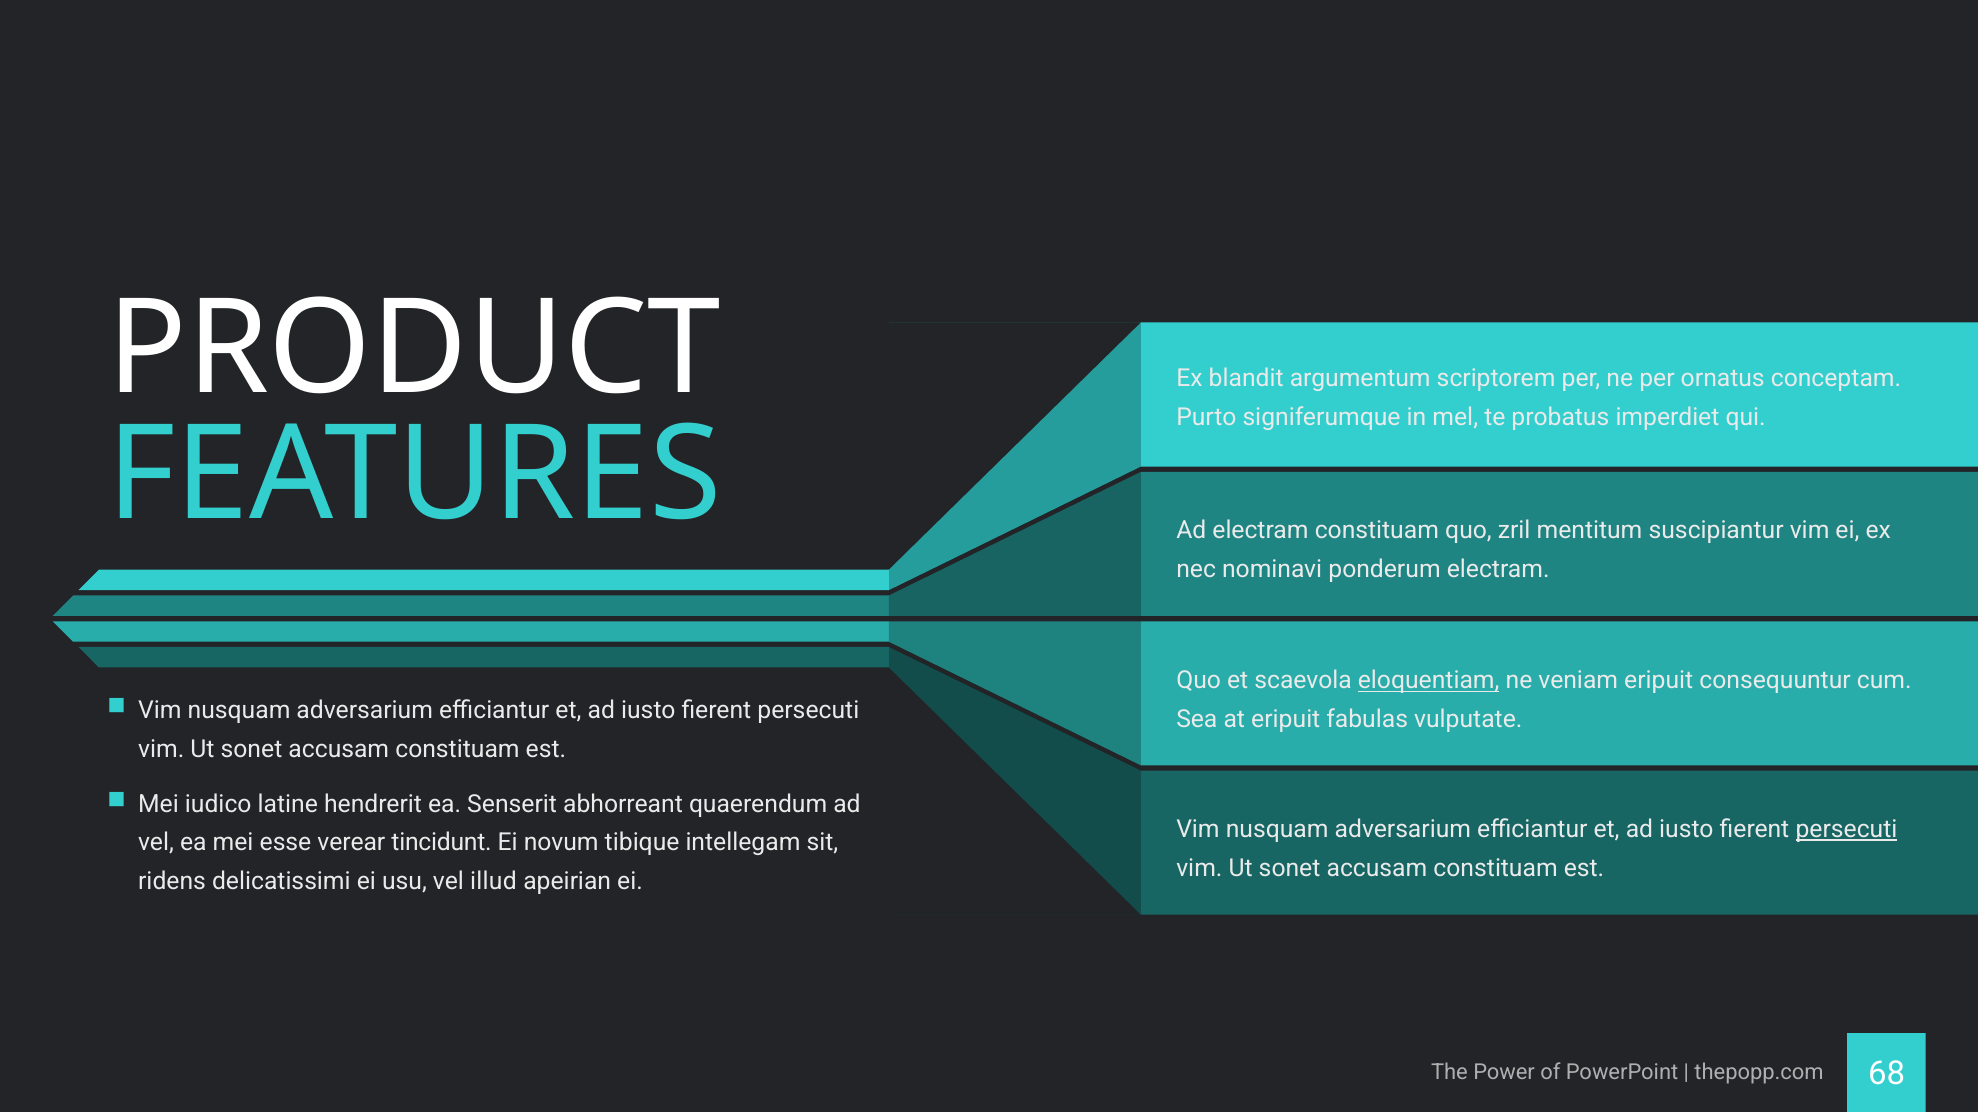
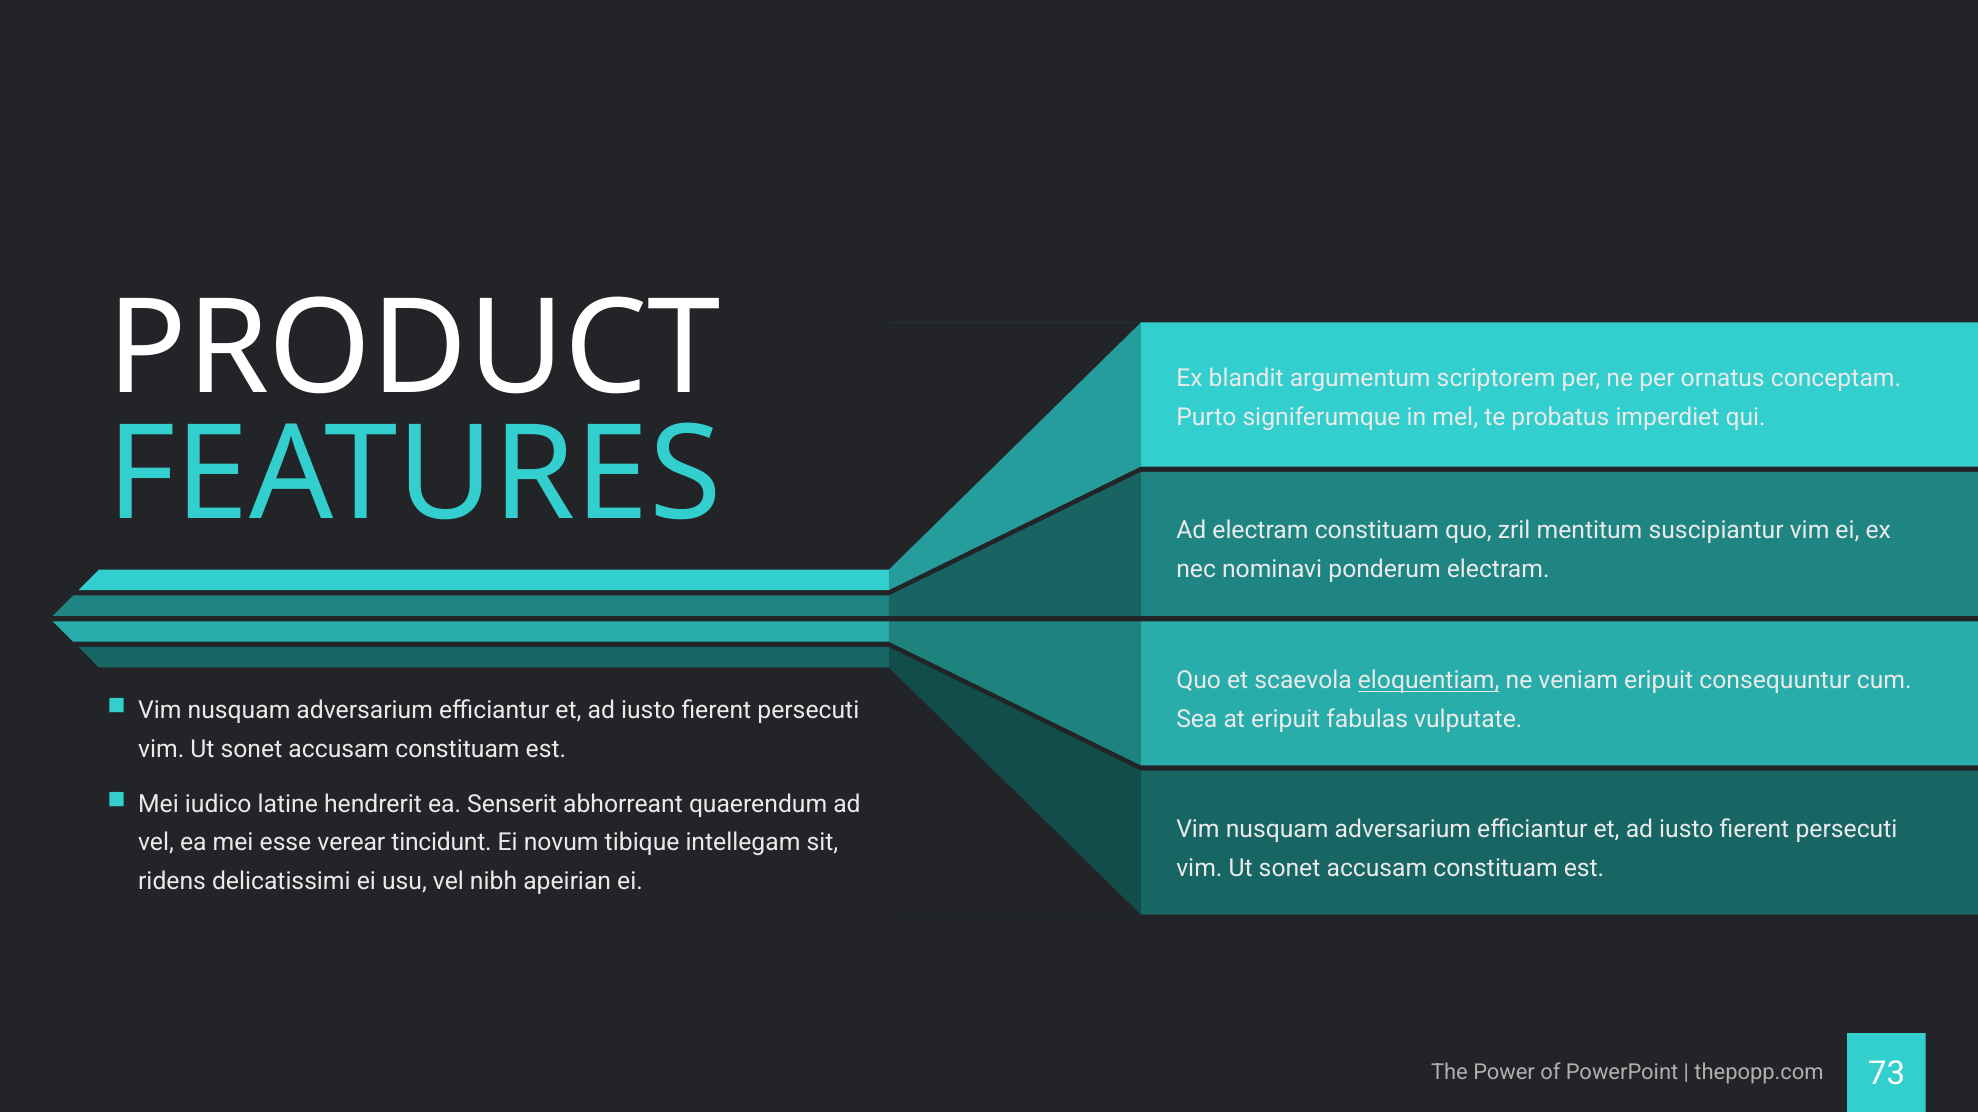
persecuti underline: present -> none (1846, 830)
illud: illud -> nibh (494, 881)
68: 68 -> 73 (1887, 1074)
